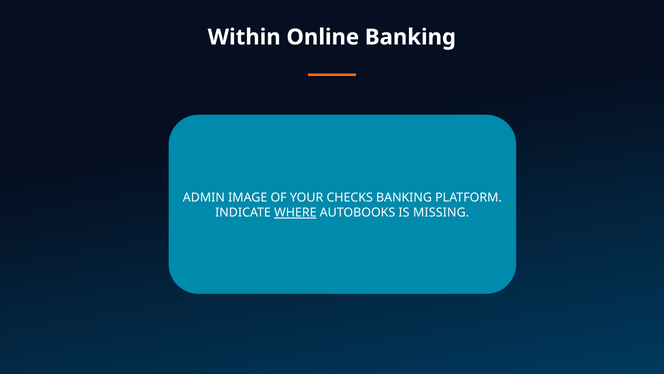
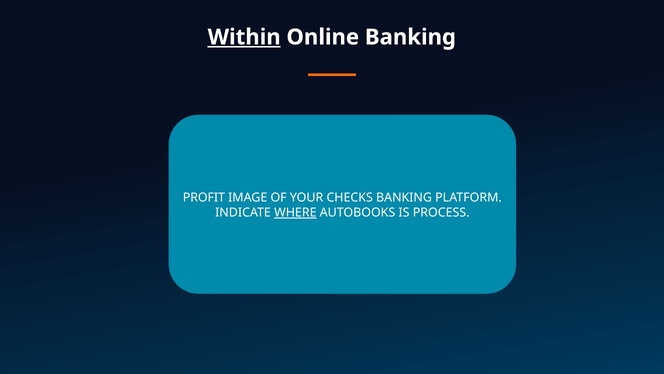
Within underline: none -> present (244, 37)
ADMIN: ADMIN -> PROFIT (204, 197)
MISSING: MISSING -> PROCESS (441, 212)
